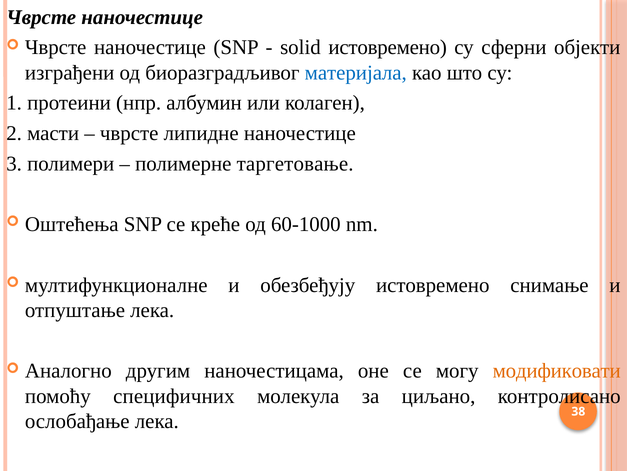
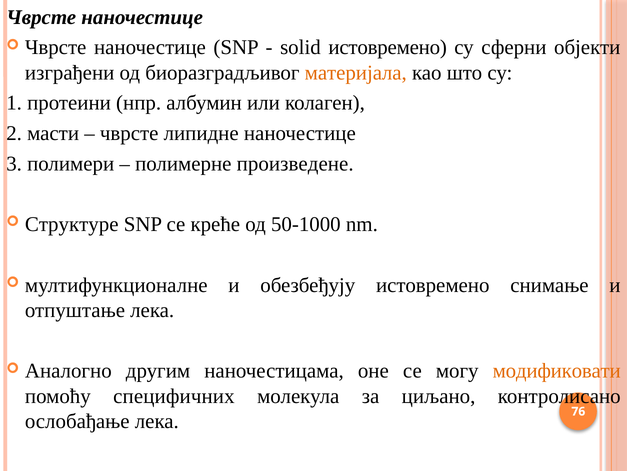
материјала colour: blue -> orange (356, 73)
таргетовање: таргетовање -> произведене (295, 163)
Оштећења: Оштећења -> Структуре (72, 224)
60-1000: 60-1000 -> 50-1000 (306, 224)
38: 38 -> 76 (578, 411)
